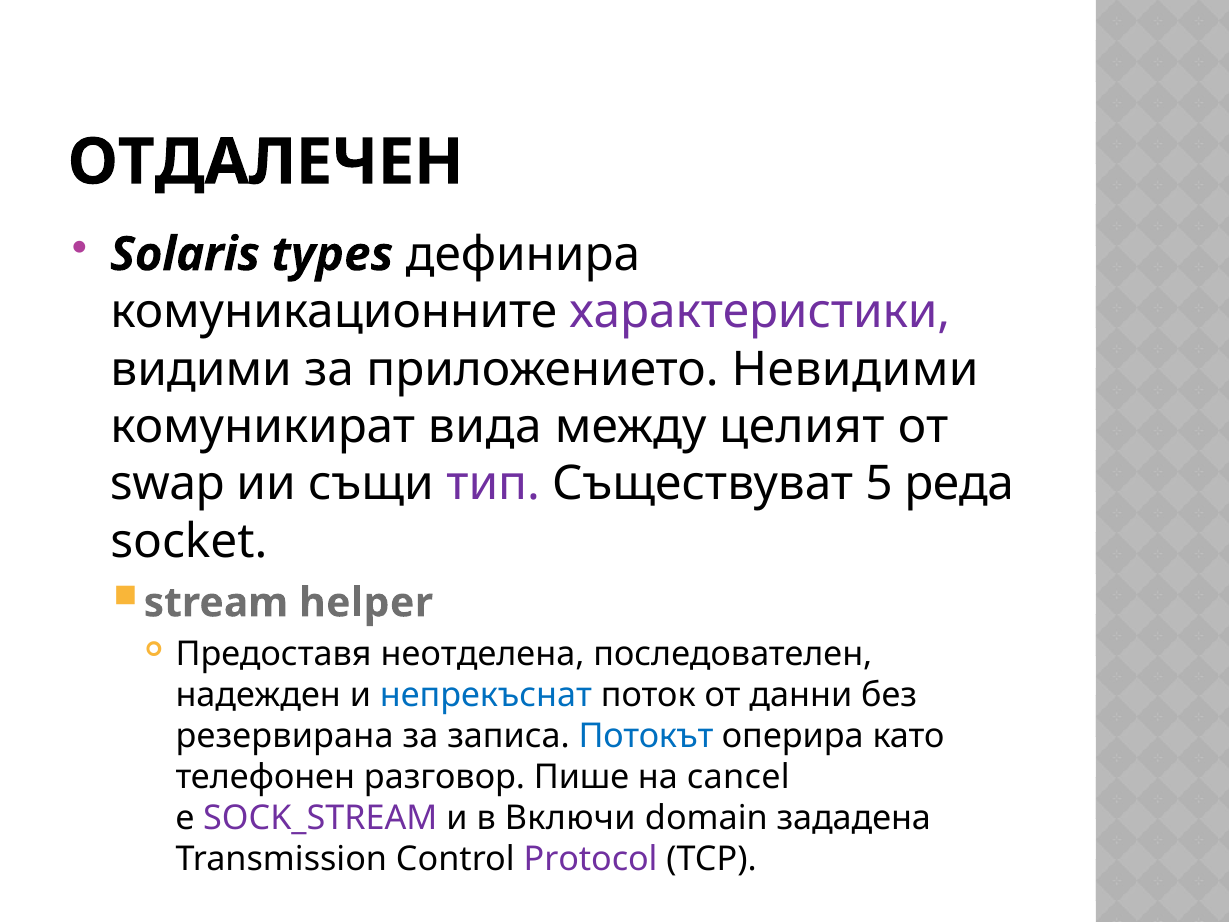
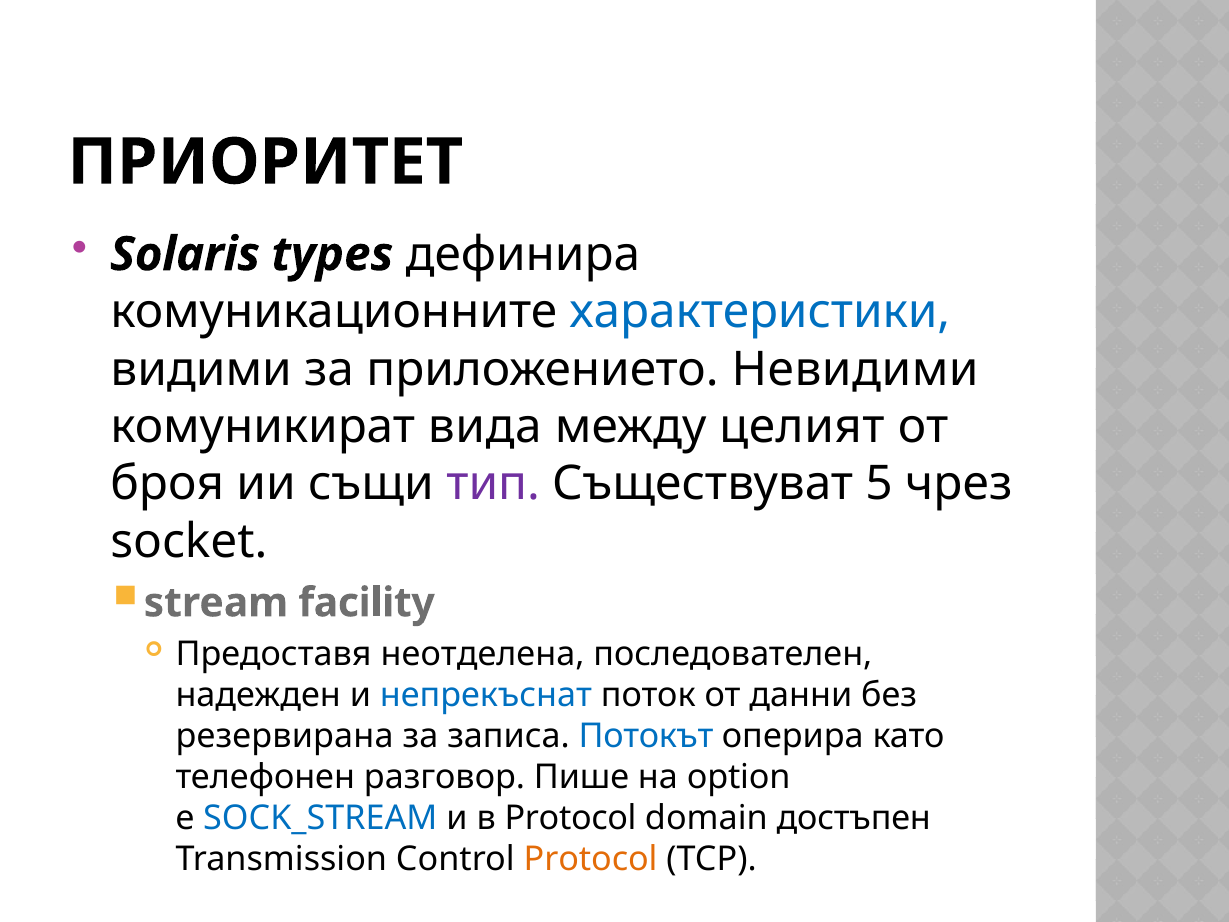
ОТДАЛЕЧЕН: ОТДАЛЕЧЕН -> ПРИОРИТЕТ (265, 162)
характеристики colour: purple -> blue (760, 312)
swap: swap -> броя (167, 484)
реда: реда -> чрез (959, 484)
helper: helper -> facility (366, 603)
cancel: cancel -> option (739, 777)
SOCK_STREAM colour: purple -> blue (320, 818)
в Включи: Включи -> Protocol (571, 818)
зададена: зададена -> достъпен (854, 818)
Protocol colour: purple -> orange (591, 859)
